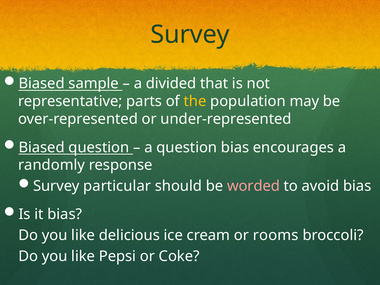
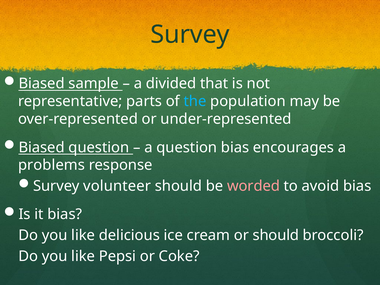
the colour: yellow -> light blue (195, 101)
randomly: randomly -> problems (51, 165)
particular: particular -> volunteer (117, 186)
or rooms: rooms -> should (276, 235)
